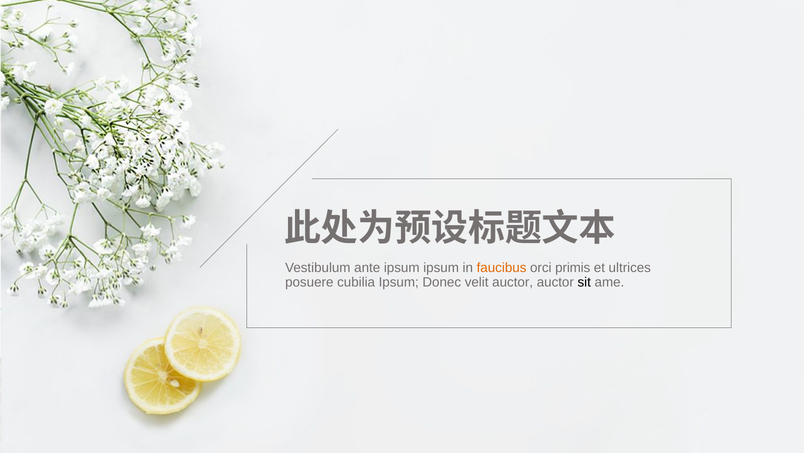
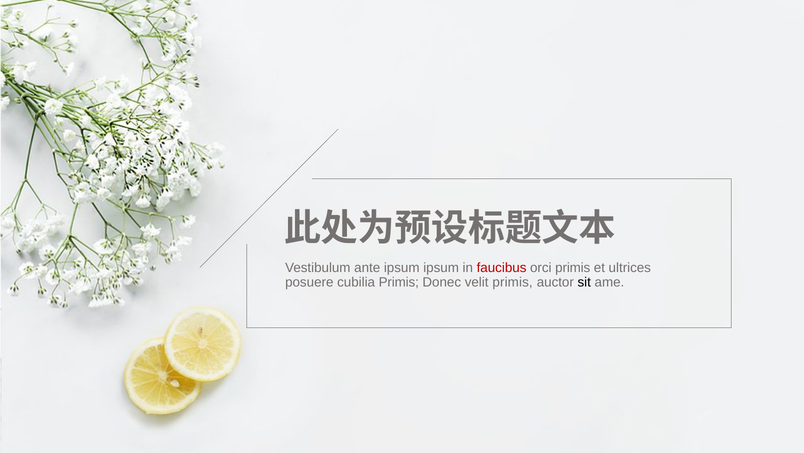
faucibus colour: orange -> red (502, 268)
cubilia Ipsum: Ipsum -> Primis (399, 282)
velit auctor: auctor -> primis (513, 282)
